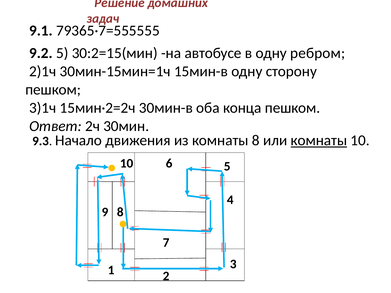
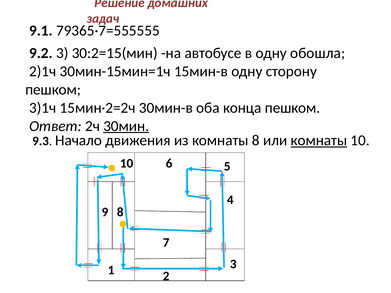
9.2 5: 5 -> 3 (62, 53)
ребром: ребром -> обошла (318, 53)
30мин underline: none -> present (126, 126)
